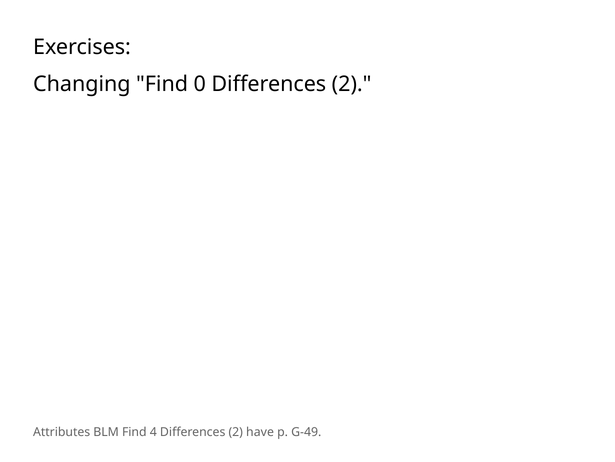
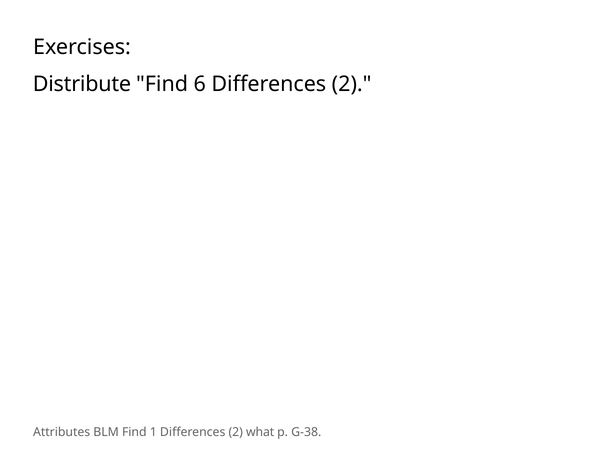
Changing: Changing -> Distribute (82, 84)
0: 0 -> 6 (200, 84)
4: 4 -> 1 (153, 431)
have: have -> what (260, 431)
G-49: G-49 -> G-38 (306, 431)
